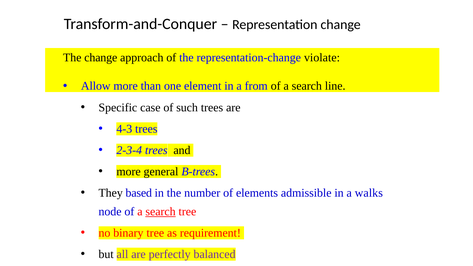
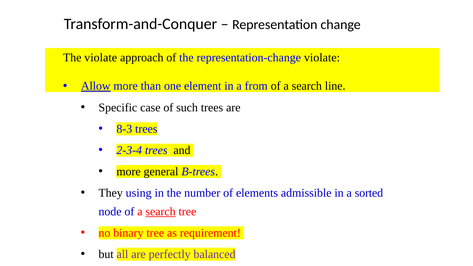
The change: change -> violate (101, 58)
Allow underline: none -> present (96, 86)
4-3: 4-3 -> 8-3 (124, 129)
based: based -> using (139, 193)
walks: walks -> sorted (369, 193)
